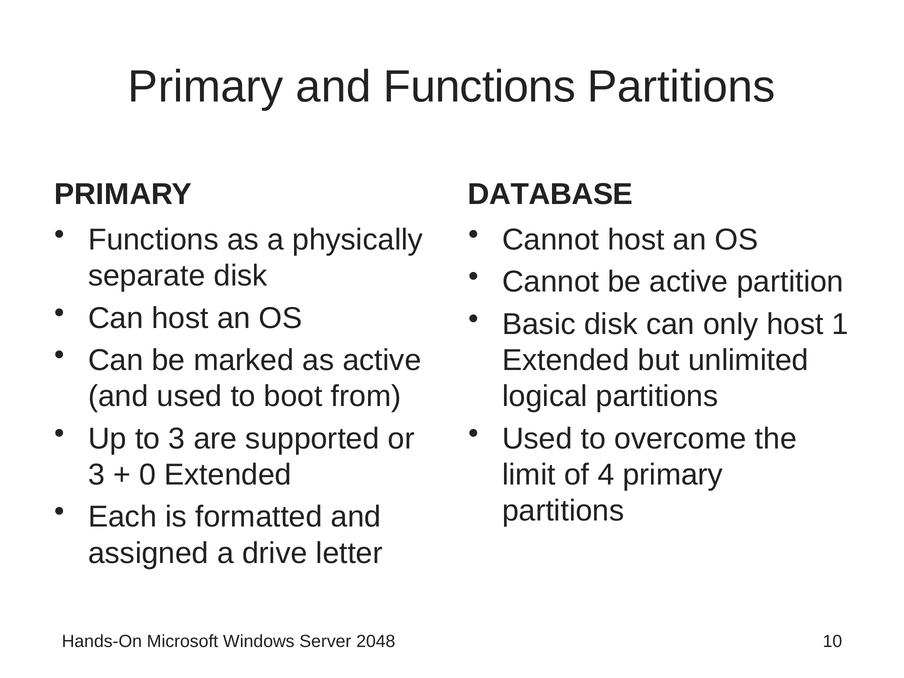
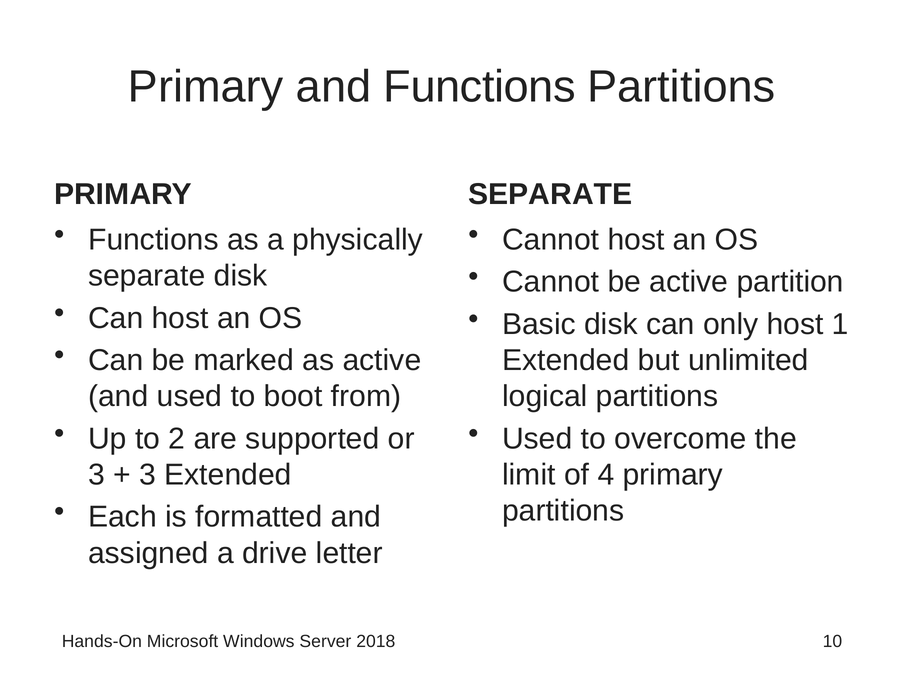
DATABASE: DATABASE -> SEPARATE (550, 194)
to 3: 3 -> 2 (177, 439)
0: 0 -> 3 (148, 475)
2048: 2048 -> 2018 (376, 642)
